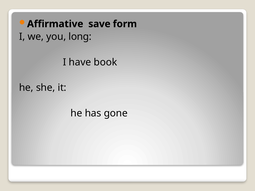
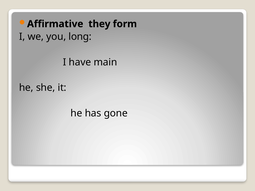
save: save -> they (99, 24)
book: book -> main (105, 62)
